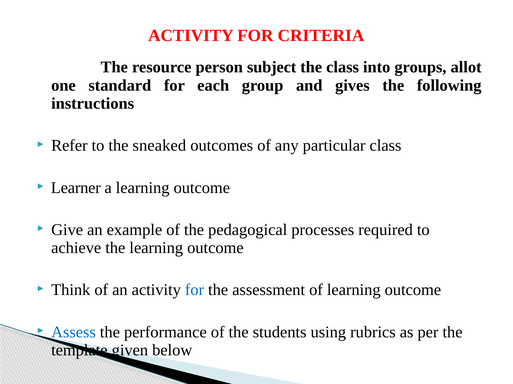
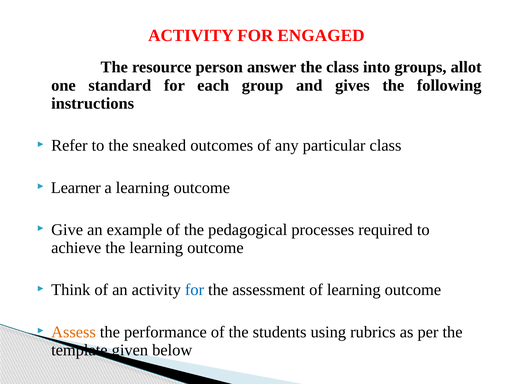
CRITERIA: CRITERIA -> ENGAGED (321, 36)
subject: subject -> answer (272, 67)
Assess colour: blue -> orange (74, 333)
